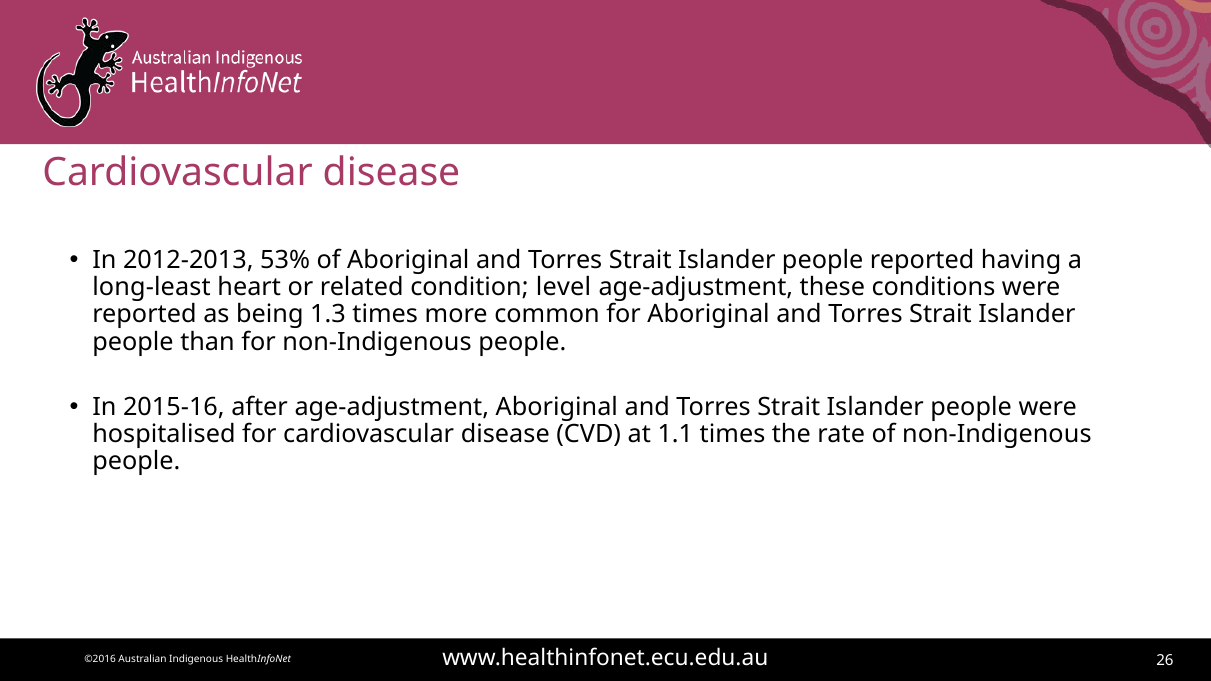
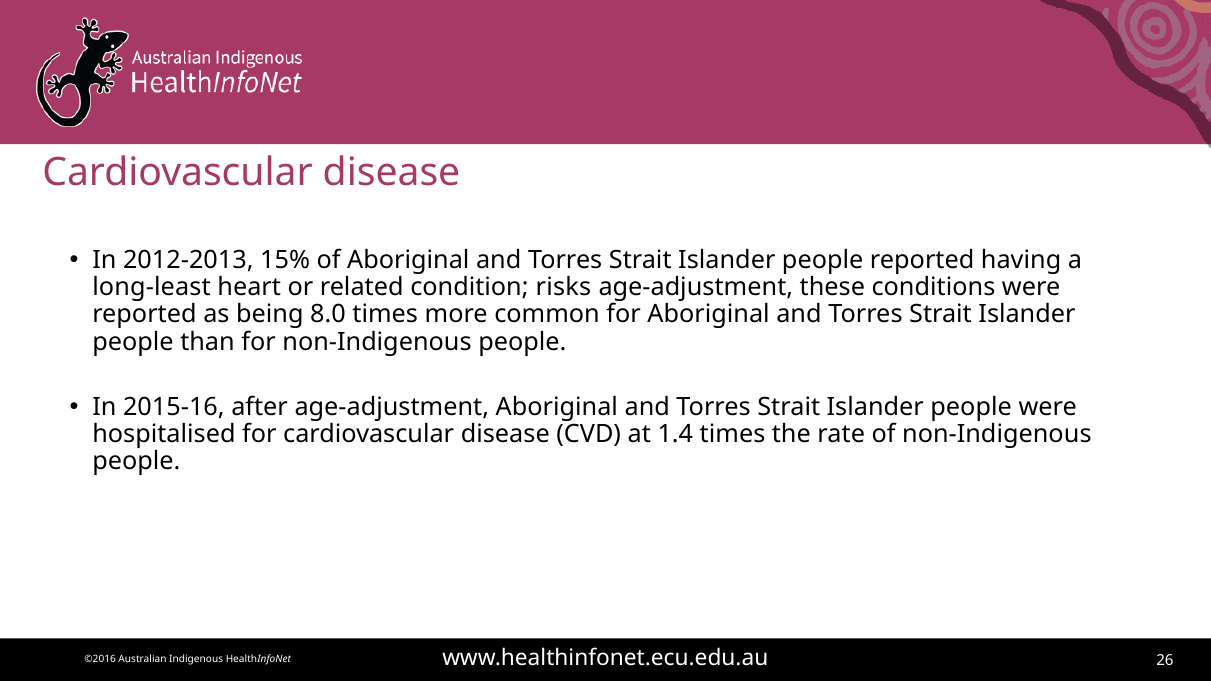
53%: 53% -> 15% (285, 260)
level: level -> risks (563, 287)
1.3: 1.3 -> 8.0 (328, 315)
1.1: 1.1 -> 1.4 (675, 434)
